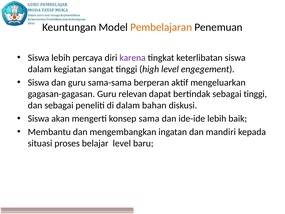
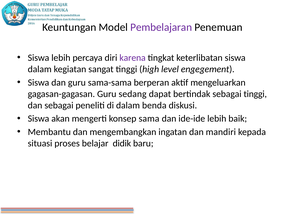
Pembelajaran colour: orange -> purple (161, 27)
relevan: relevan -> sedang (133, 94)
bahan: bahan -> benda (154, 105)
belajar level: level -> didik (122, 143)
